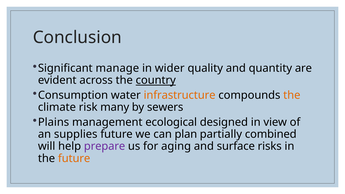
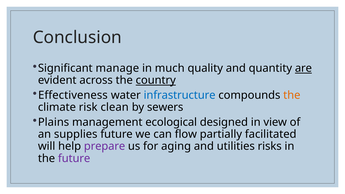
wider: wider -> much (170, 68)
are underline: none -> present (303, 68)
Consumption: Consumption -> Effectiveness (73, 95)
infrastructure colour: orange -> blue (180, 95)
many: many -> clean (115, 107)
plan: plan -> flow (186, 134)
combined: combined -> facilitated (271, 134)
surface: surface -> utilities (236, 146)
future colour: orange -> purple (74, 158)
